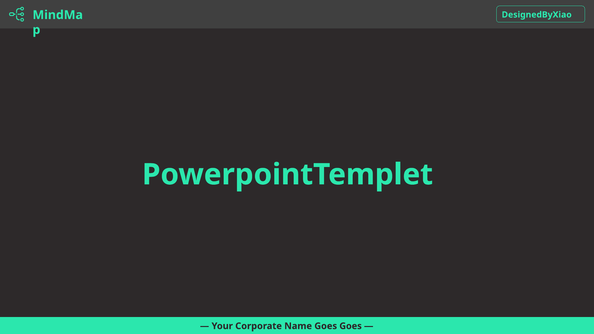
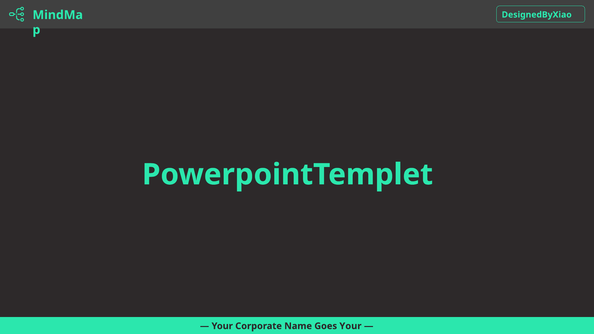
Goes Goes: Goes -> Your (350, 326)
